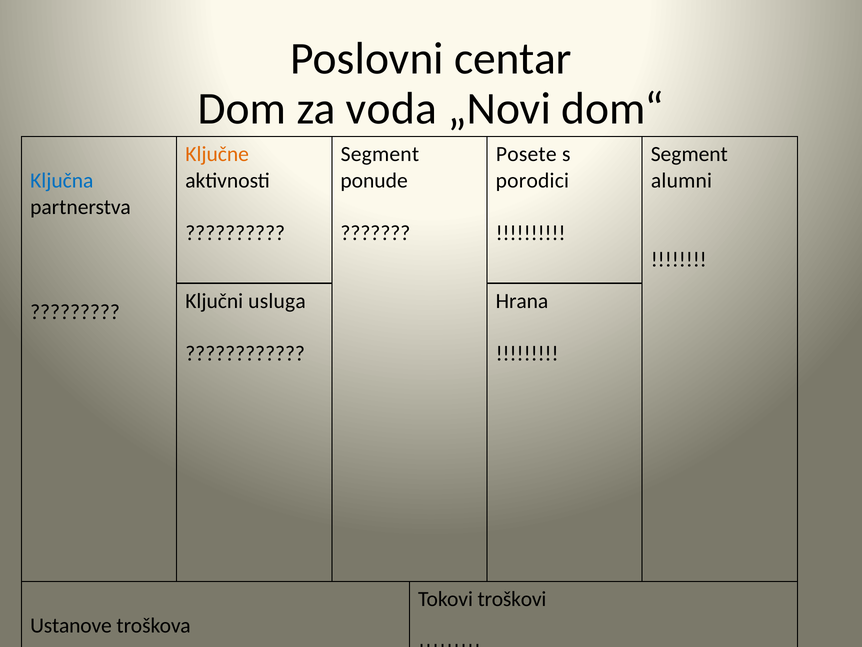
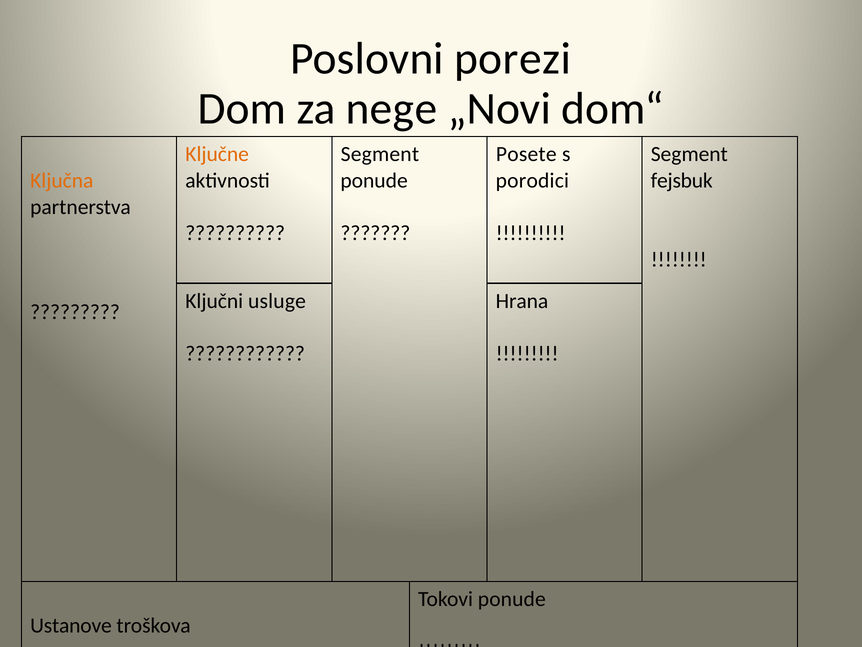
centar: centar -> porezi (513, 59)
voda: voda -> nege (391, 109)
Ključna colour: blue -> orange (62, 181)
alumni: alumni -> fejsbuk (682, 181)
usluga: usluga -> usluge (277, 301)
Tokovi troškovi: troškovi -> ponude (512, 599)
